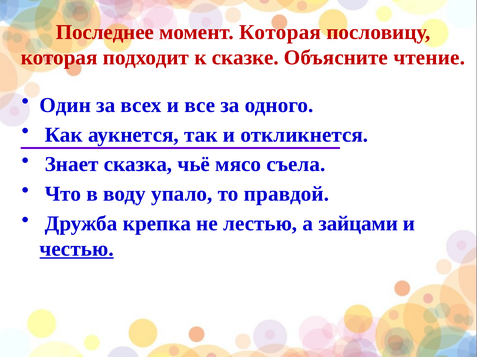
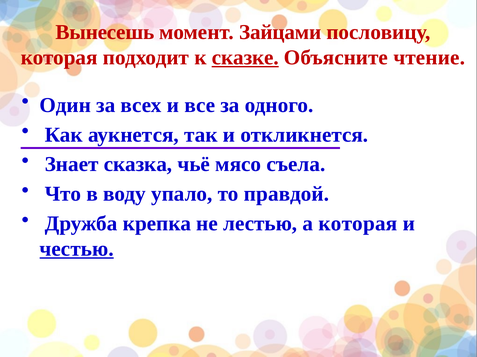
Последнее: Последнее -> Вынесешь (105, 32)
момент Которая: Которая -> Зайцами (280, 32)
сказке underline: none -> present (245, 58)
а зайцами: зайцами -> которая (358, 224)
